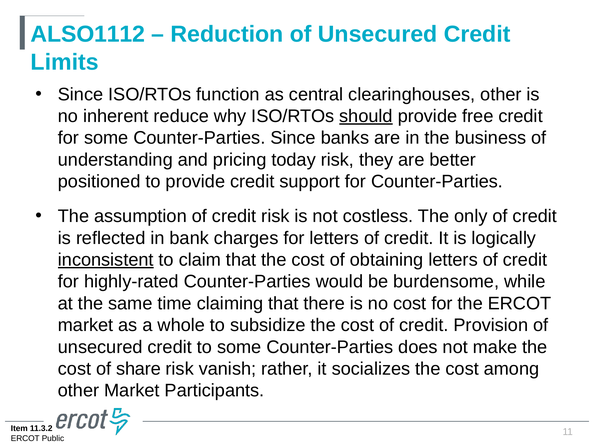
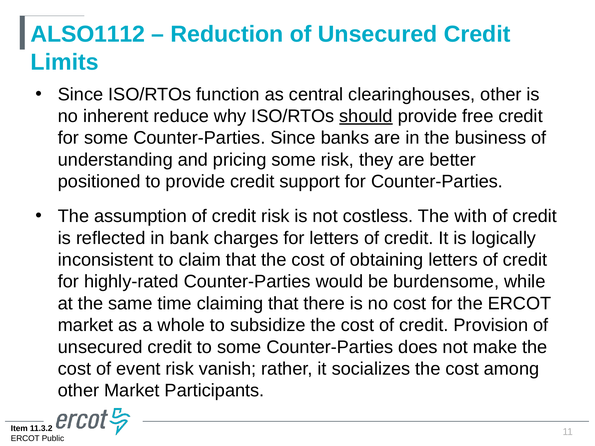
pricing today: today -> some (294, 160)
only: only -> with (471, 216)
inconsistent underline: present -> none (106, 260)
share: share -> event (138, 369)
